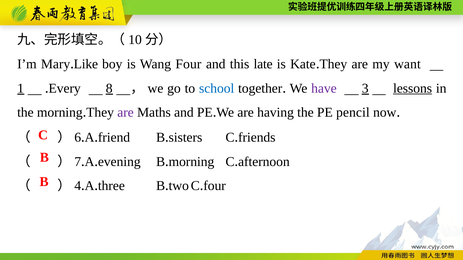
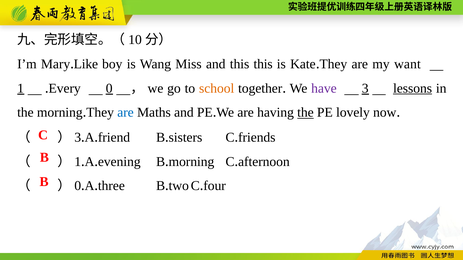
Wang Four: Four -> Miss (189, 64)
this late: late -> this (263, 64)
8: 8 -> 0 (109, 88)
school colour: blue -> orange (217, 88)
are colour: purple -> blue (126, 113)
the underline: none -> present (305, 113)
pencil: pencil -> lovely (353, 113)
6: 6 -> 3 (78, 138)
7: 7 -> 1 (78, 162)
4: 4 -> 0 (78, 186)
